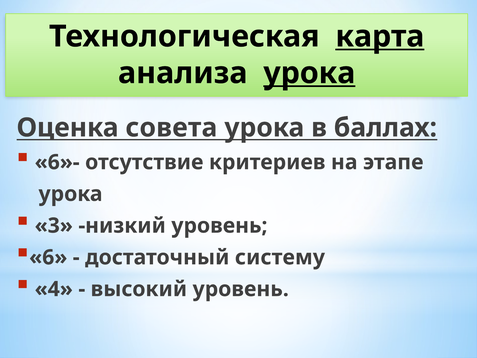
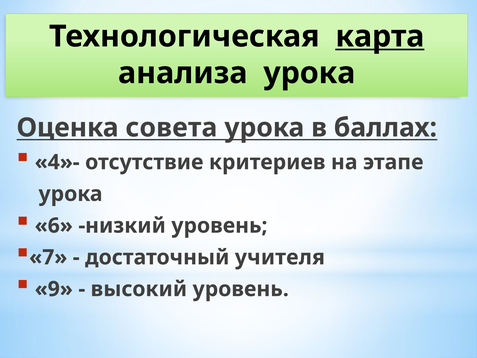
урока underline: present -> none (309, 73)
6»-: 6»- -> 4»- (57, 162)
3: 3 -> 6 (54, 226)
6: 6 -> 7 (48, 257)
систему: систему -> учителя (280, 257)
4: 4 -> 9 (54, 289)
